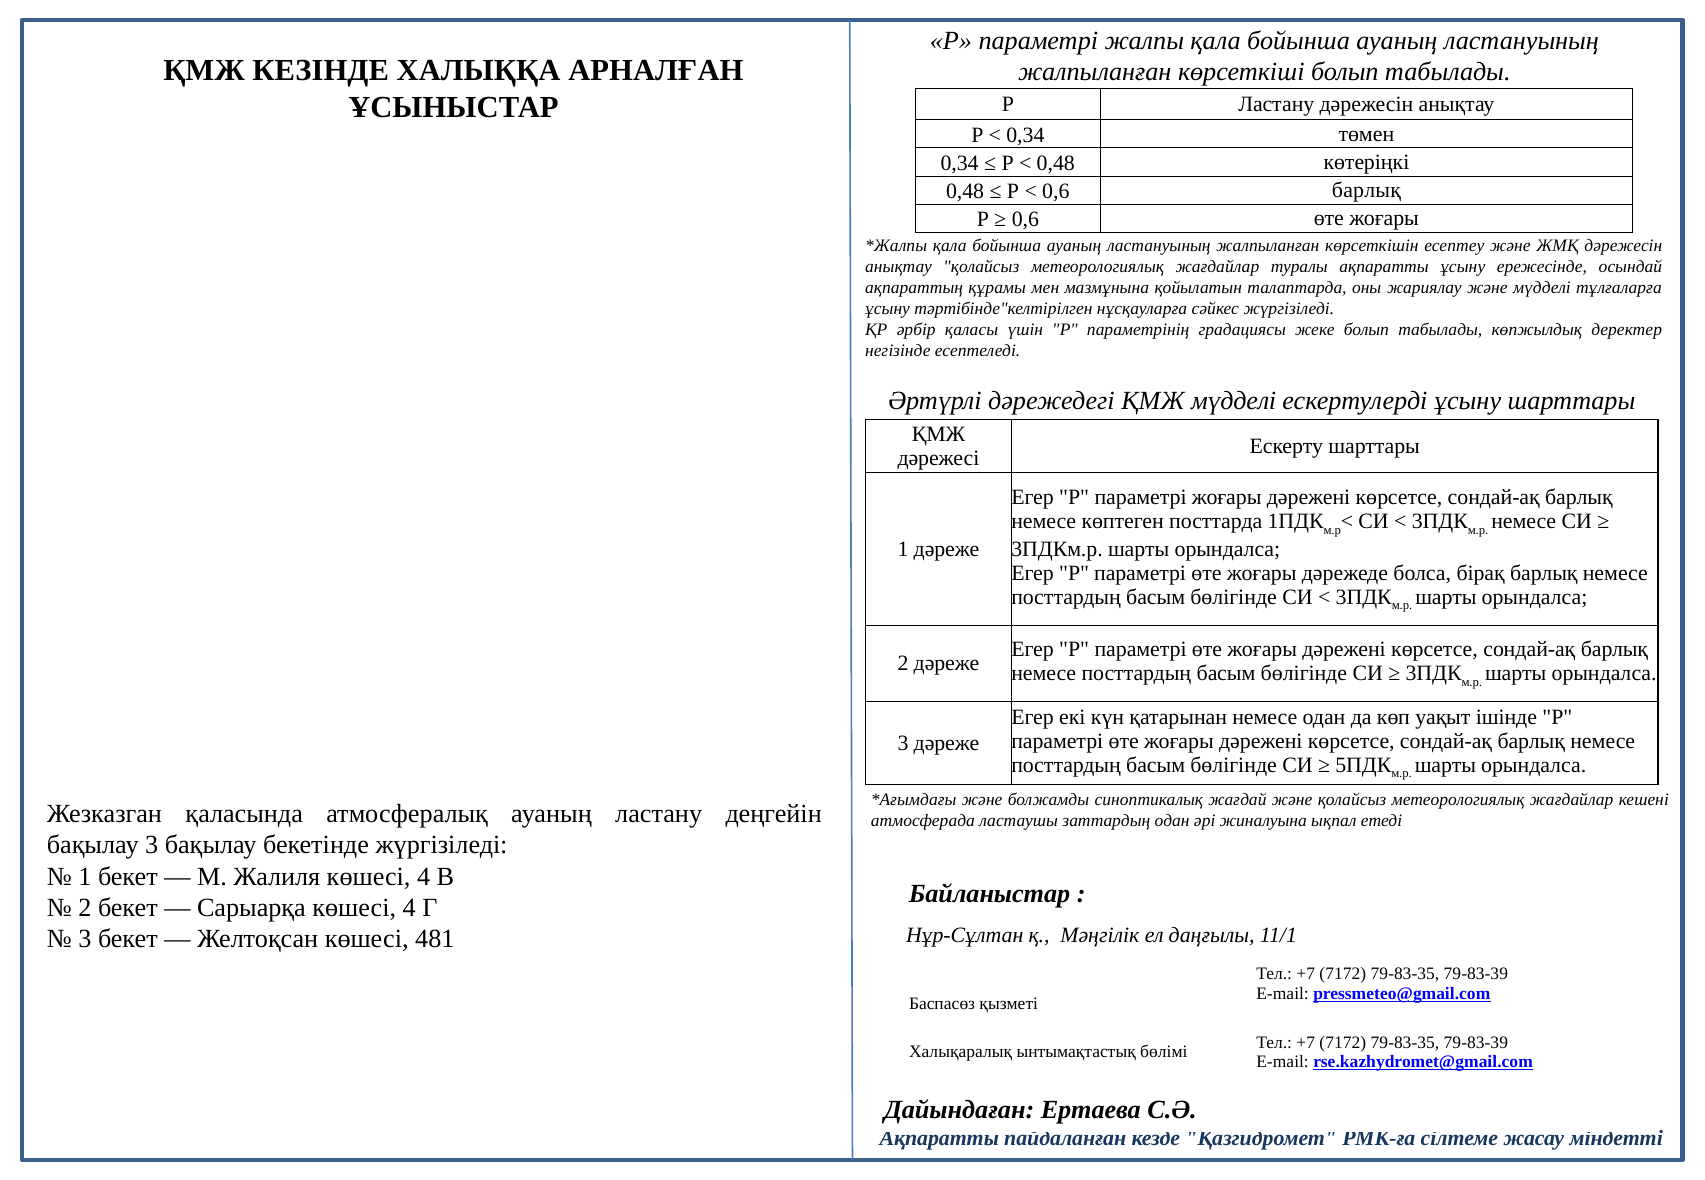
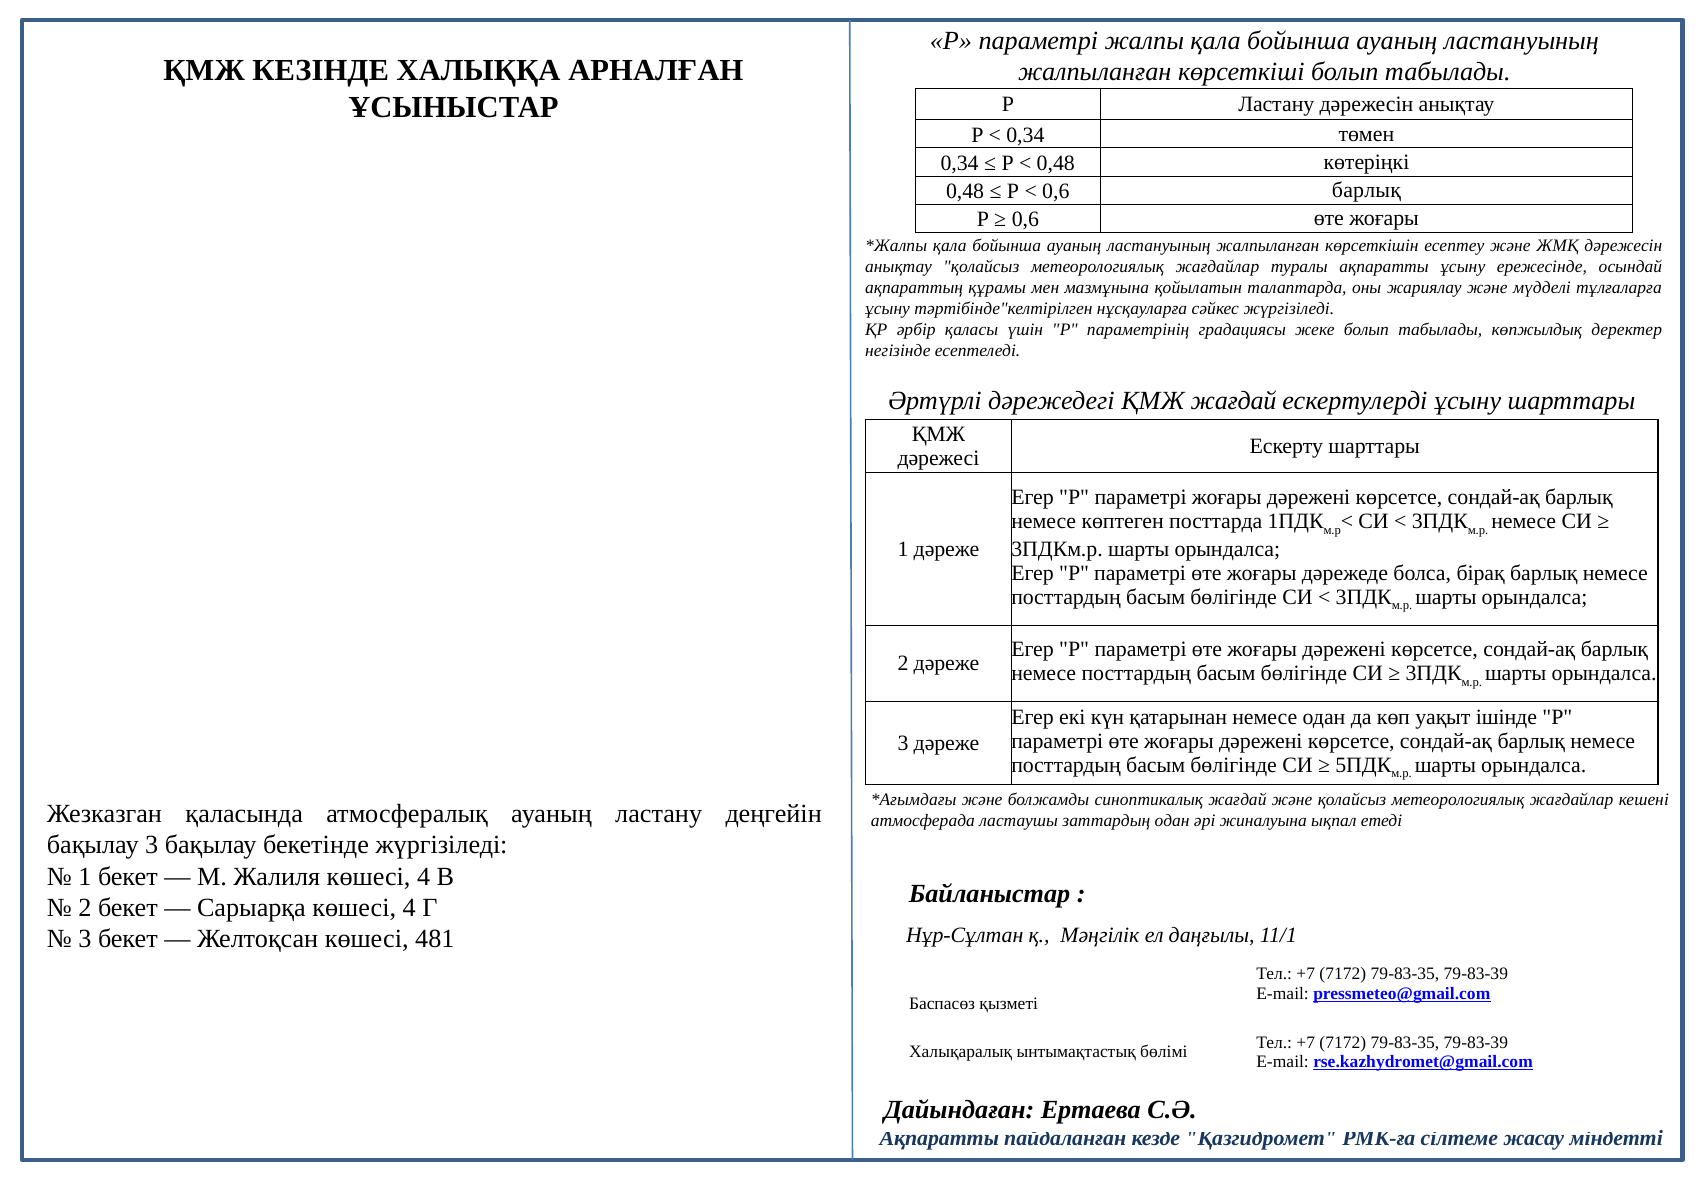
ҚМЖ мүдделі: мүдделі -> жағдай (1234, 401)
